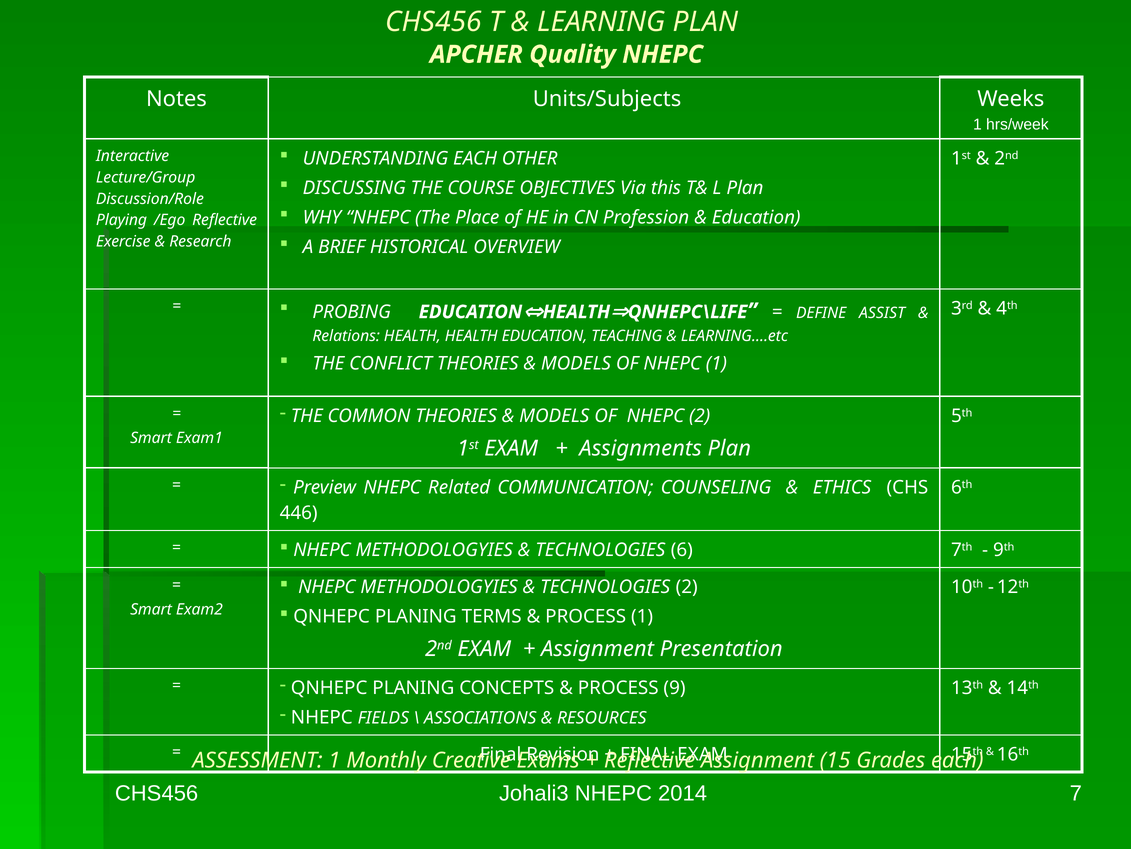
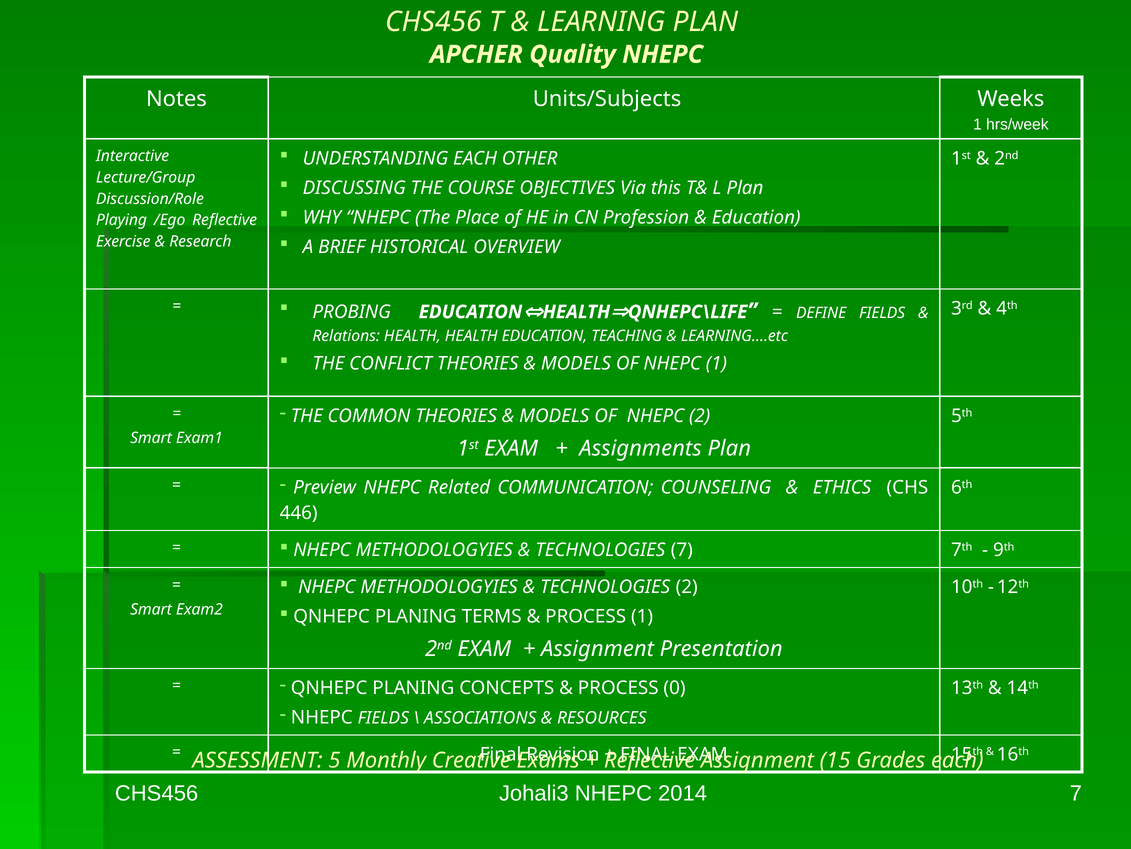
DEFINE ASSIST: ASSIST -> FIELDS (882, 313)
TECHNOLOGIES 6: 6 -> 7 (682, 550)
9: 9 -> 0 (675, 687)
ASSESSMENT 1: 1 -> 5 (334, 760)
